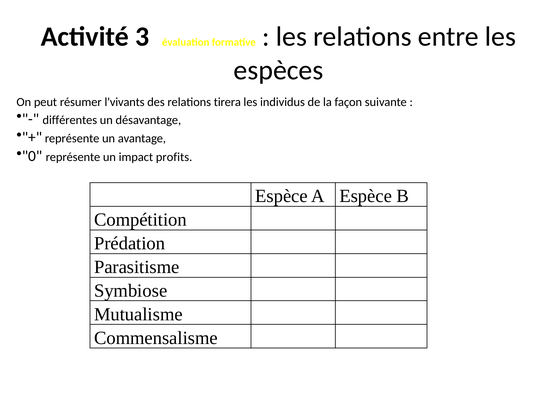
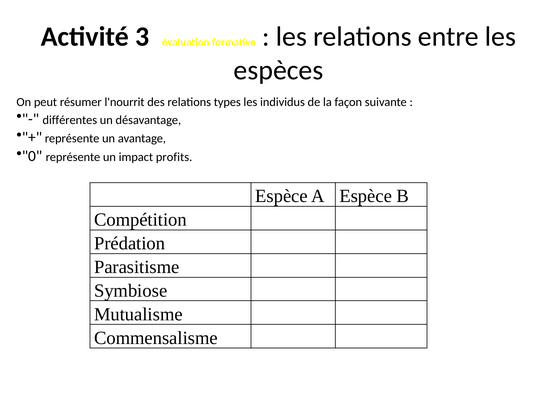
l'vivants: l'vivants -> l'nourrit (125, 102)
tirera: tirera -> types (227, 102)
